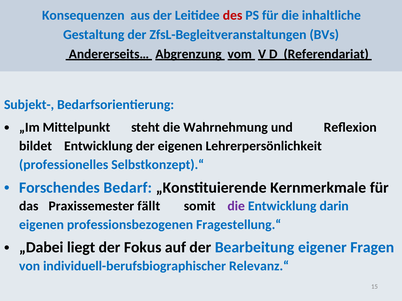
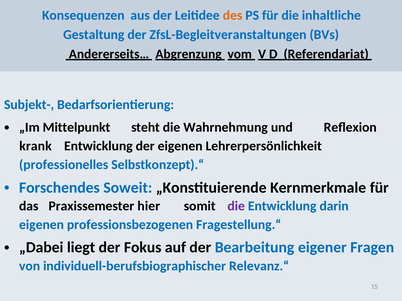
des colour: red -> orange (233, 15)
bildet: bildet -> krank (35, 146)
Bedarf: Bedarf -> Soweit (128, 188)
fällt: fällt -> hier (149, 206)
